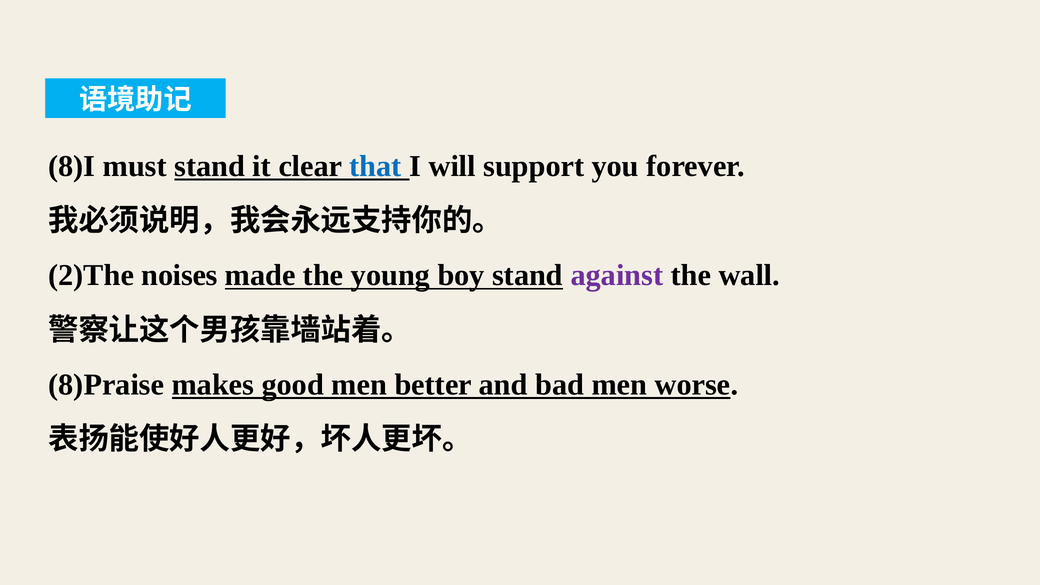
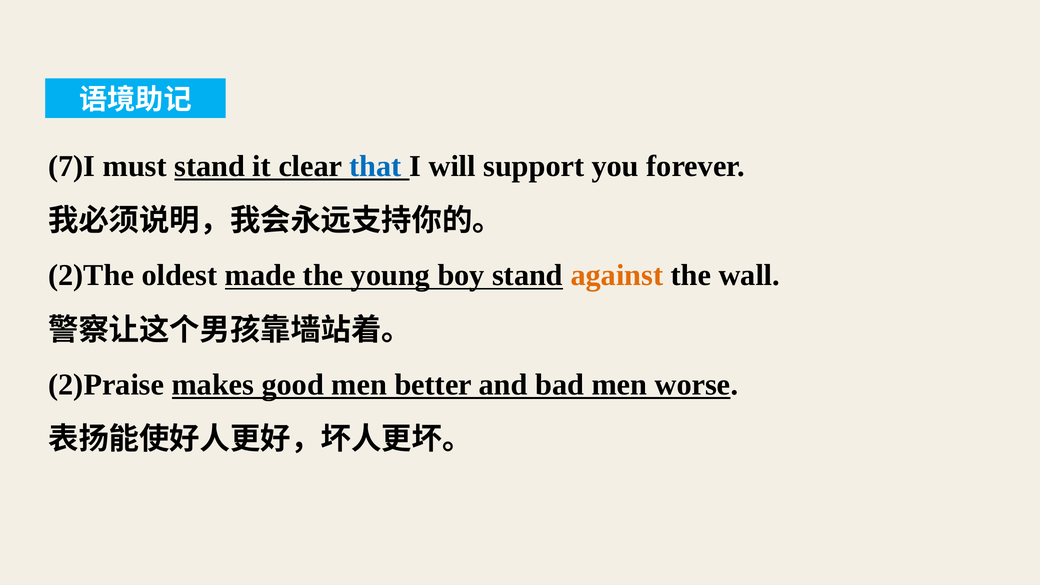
8)I: 8)I -> 7)I (72, 166)
noises: noises -> oldest (179, 276)
against colour: purple -> orange (617, 276)
8)Praise: 8)Praise -> 2)Praise (106, 385)
